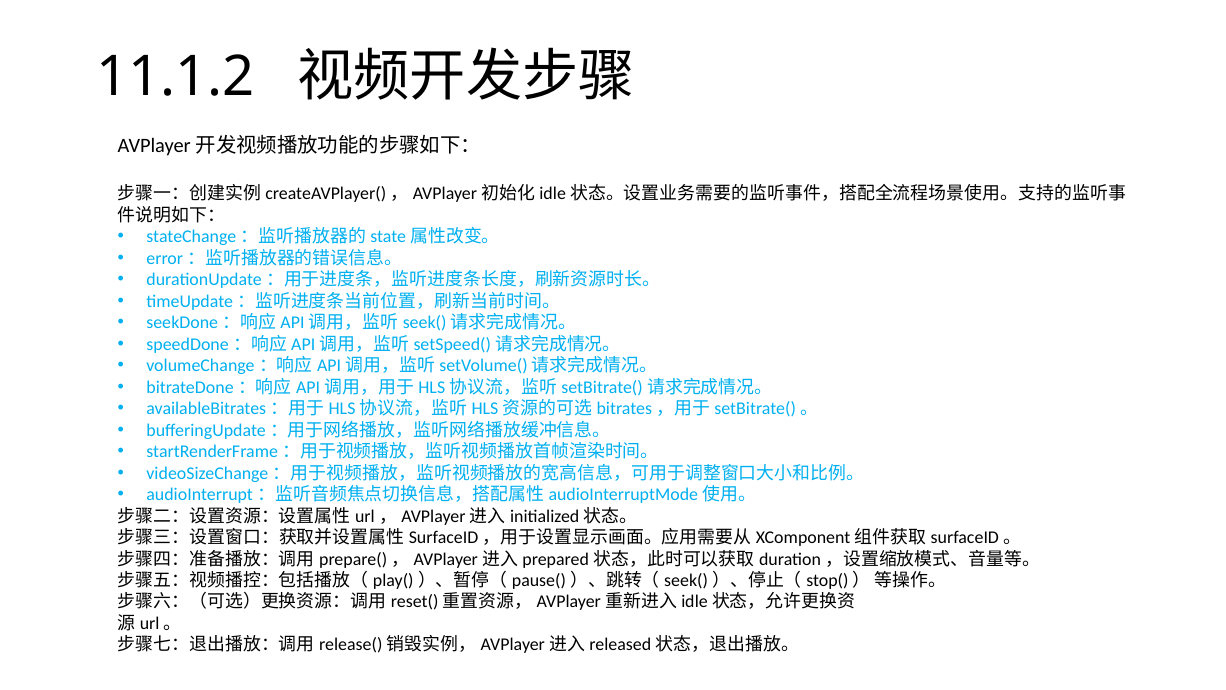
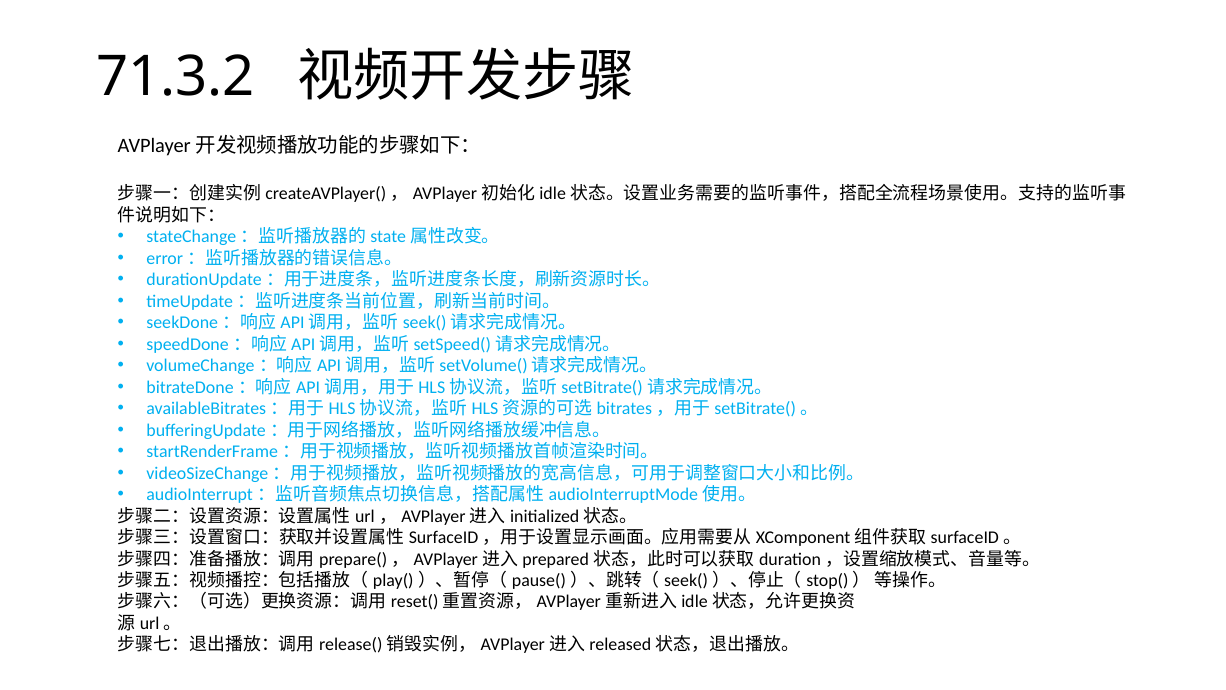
11.1.2: 11.1.2 -> 71.3.2 (175, 77)
